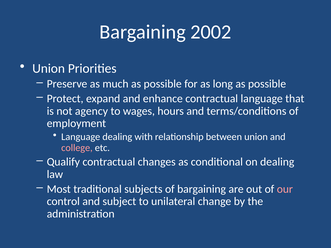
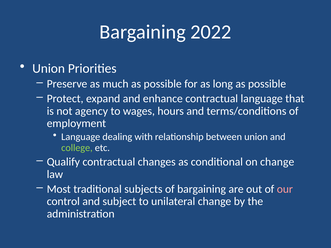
2002: 2002 -> 2022 (211, 32)
college colour: pink -> light green (77, 148)
on dealing: dealing -> change (277, 162)
